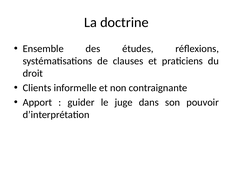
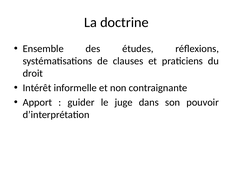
Clients: Clients -> Intérêt (37, 88)
